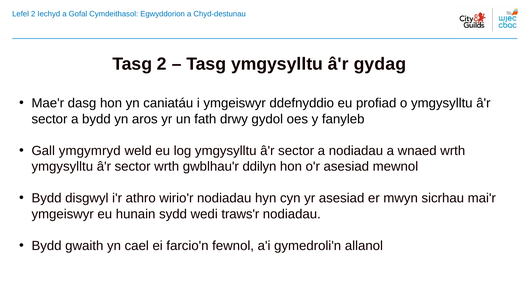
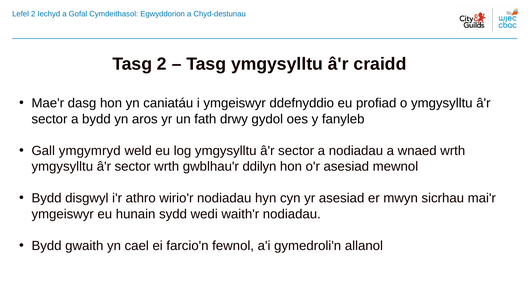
gydag: gydag -> craidd (380, 64)
traws'r: traws'r -> waith'r (240, 214)
